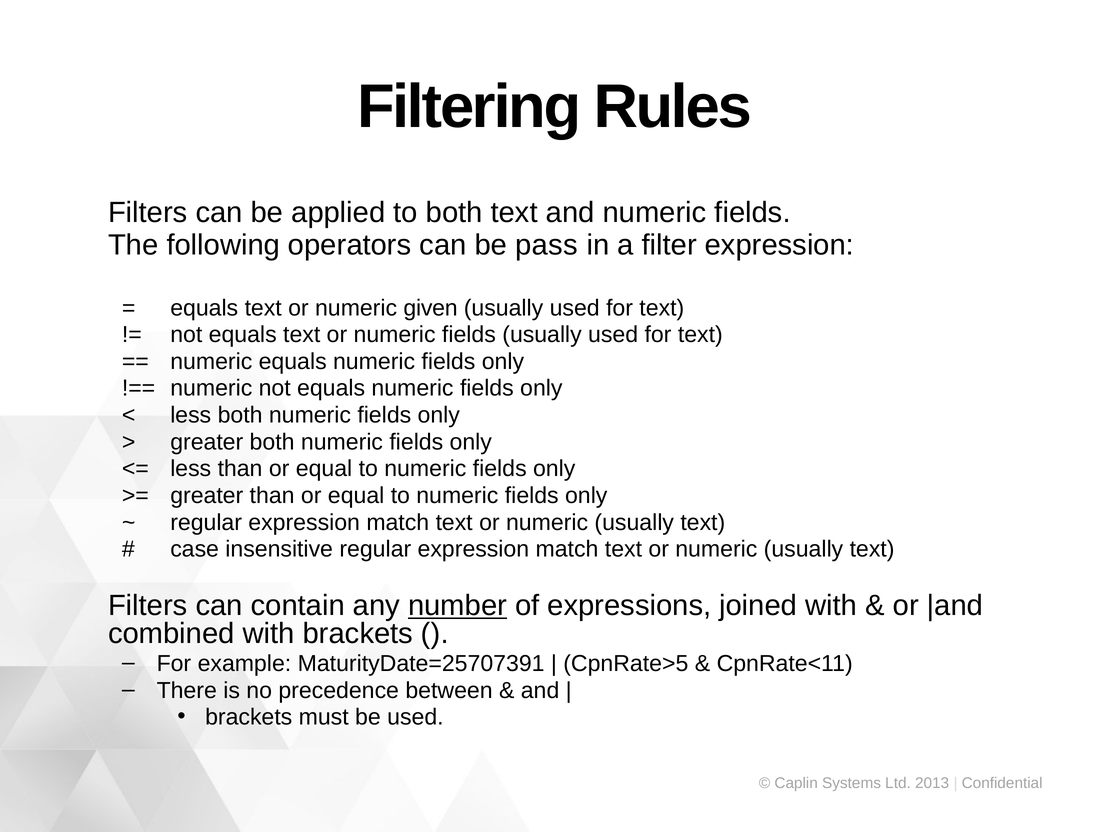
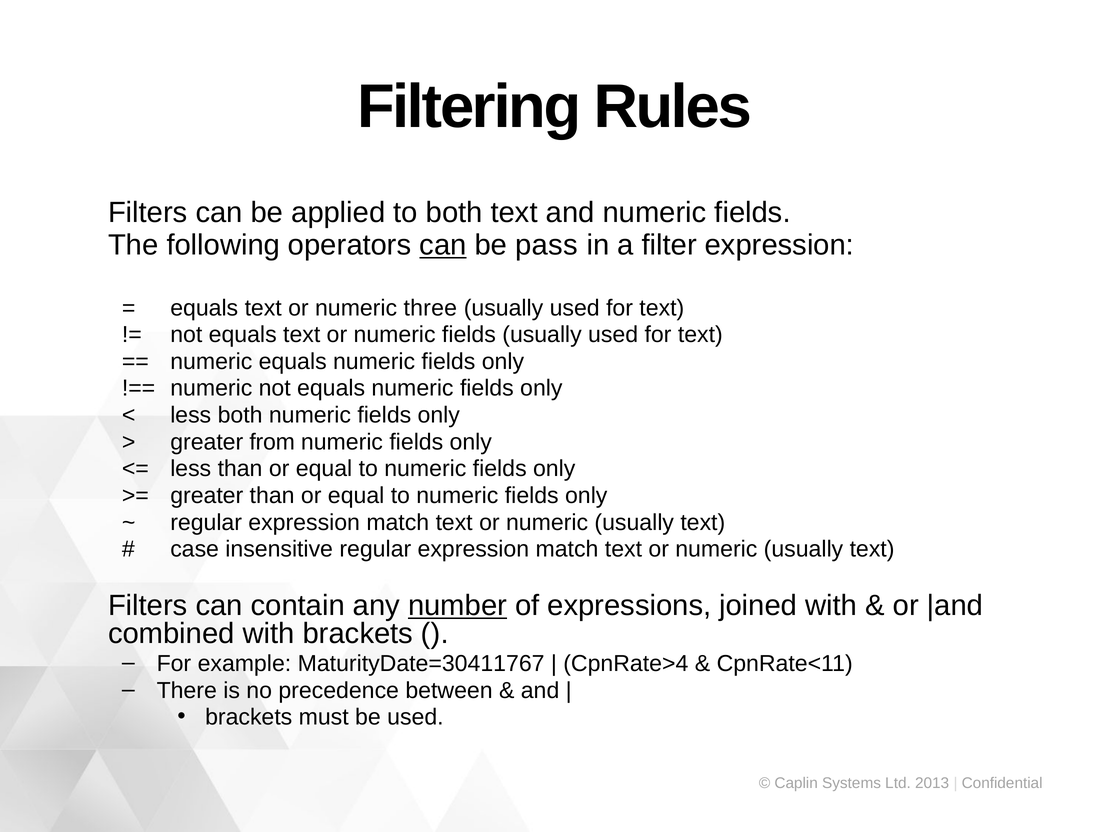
can underline: none -> present (443, 245)
given: given -> three (430, 308)
greater both: both -> from (272, 442)
MaturityDate=25707391: MaturityDate=25707391 -> MaturityDate=30411767 (421, 663)
CpnRate>5: CpnRate>5 -> CpnRate>4 (626, 663)
